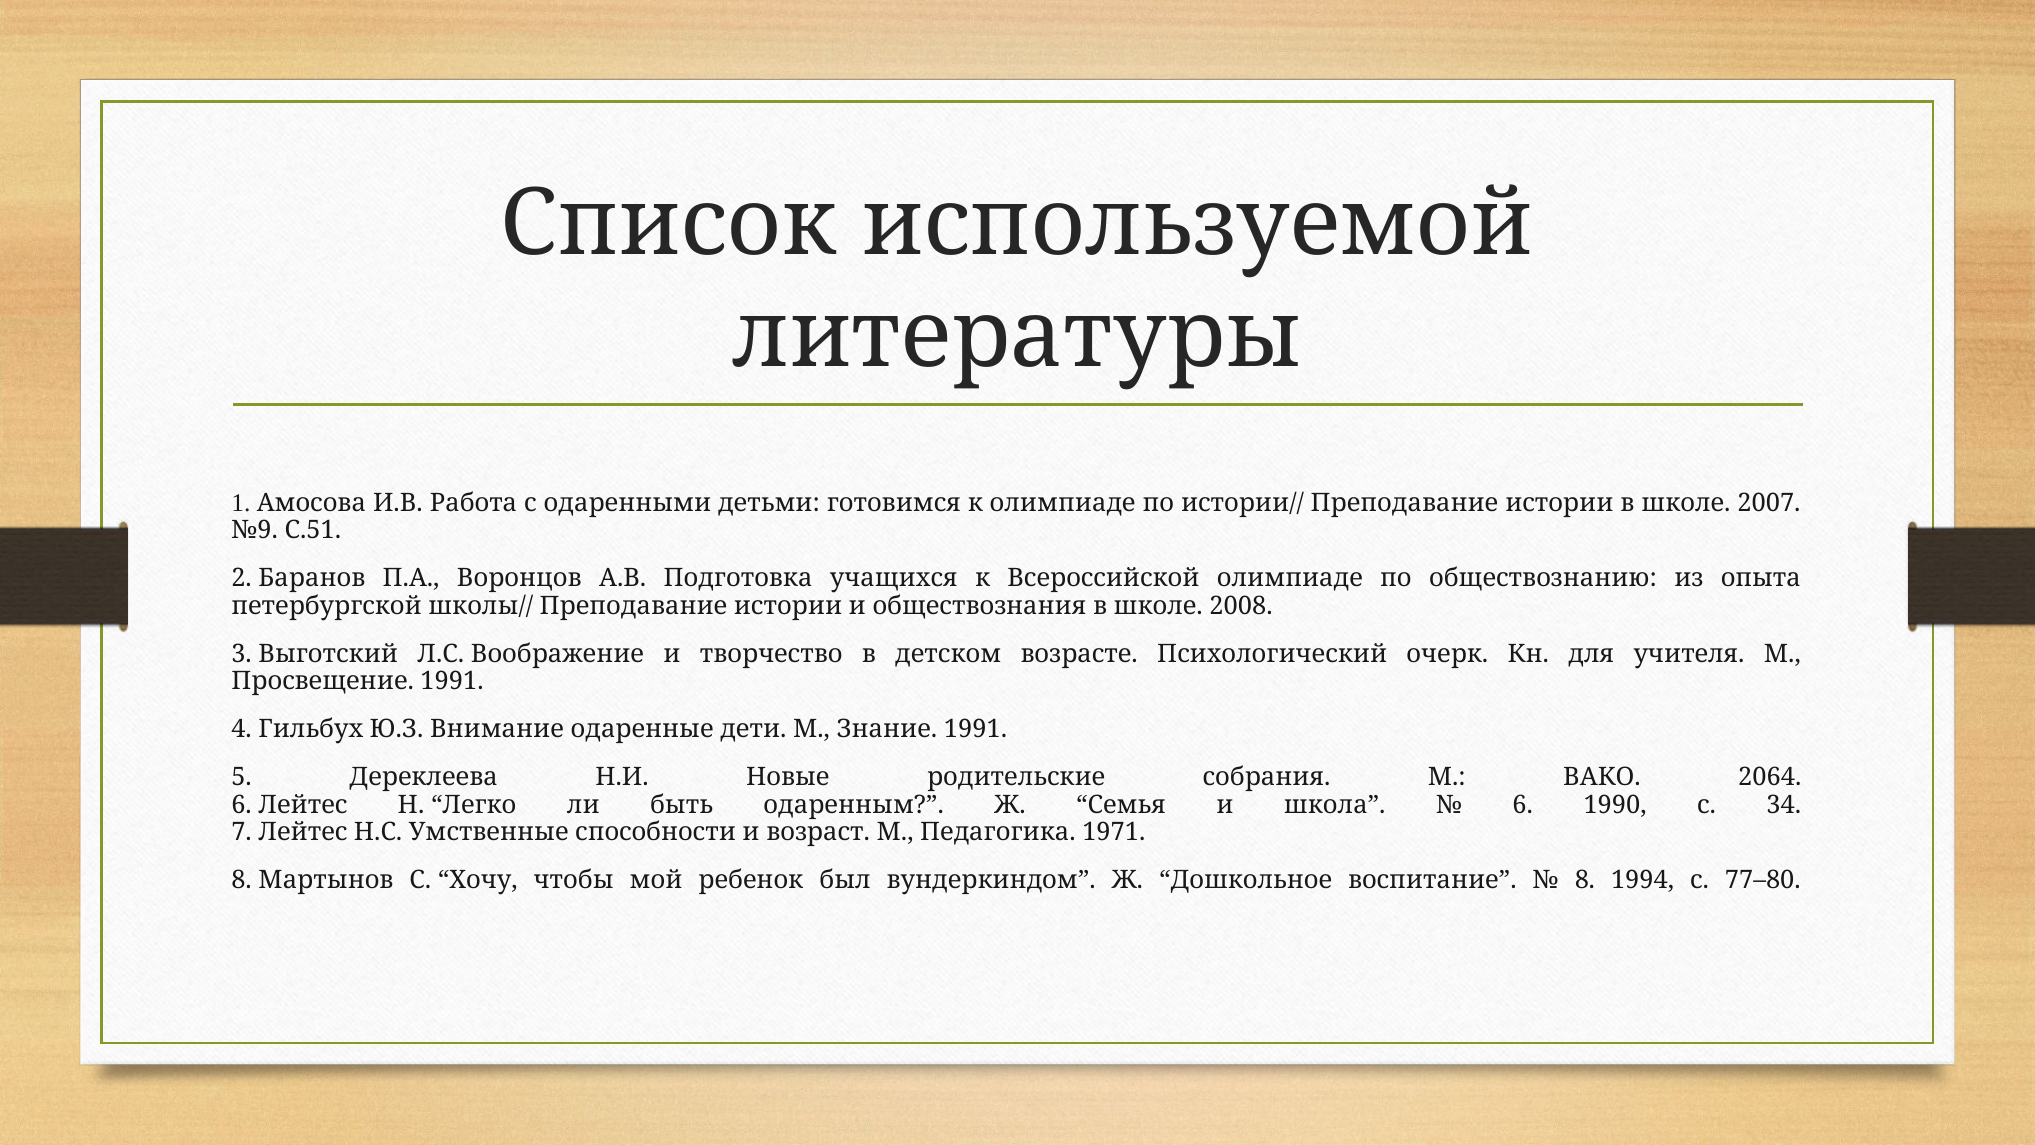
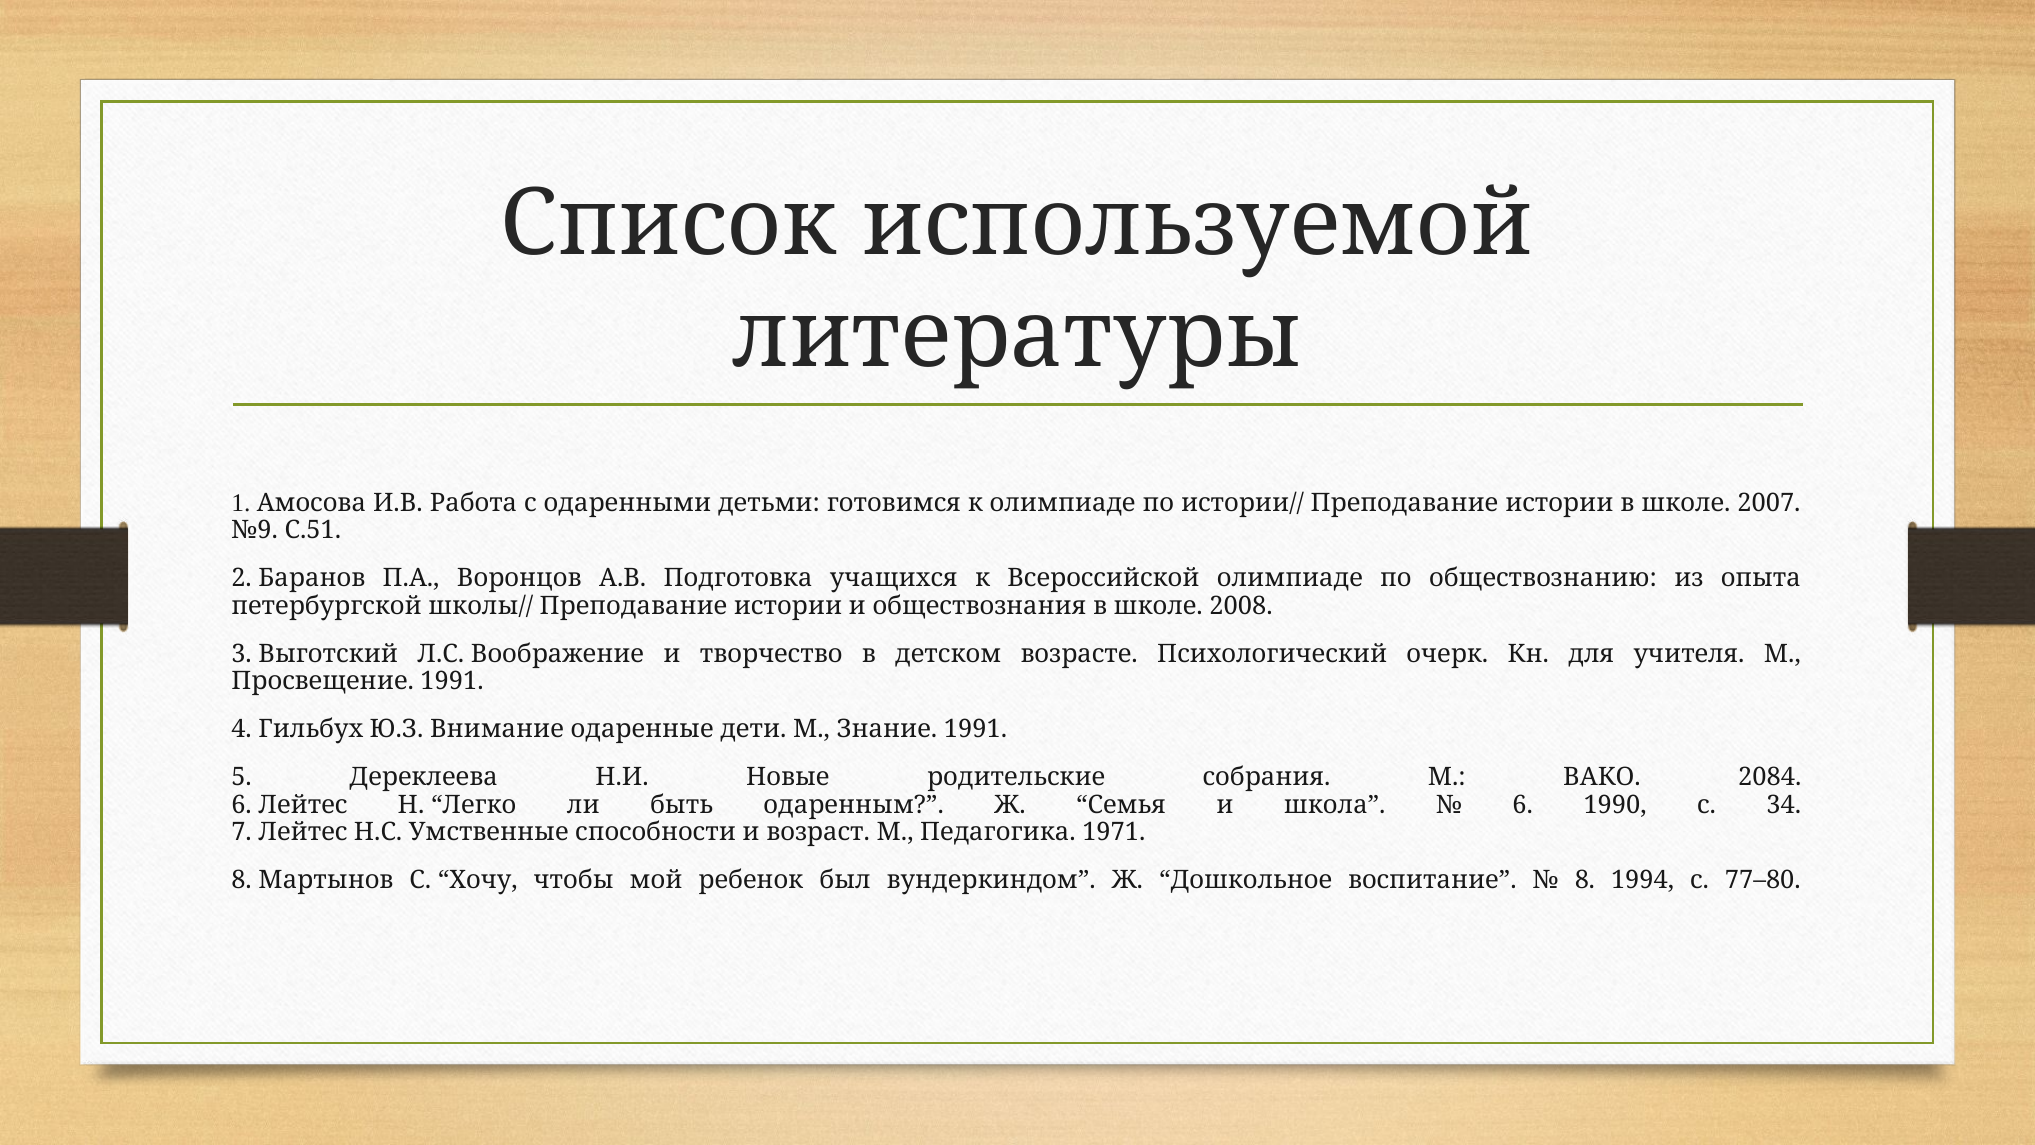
2064: 2064 -> 2084 (1770, 777)
